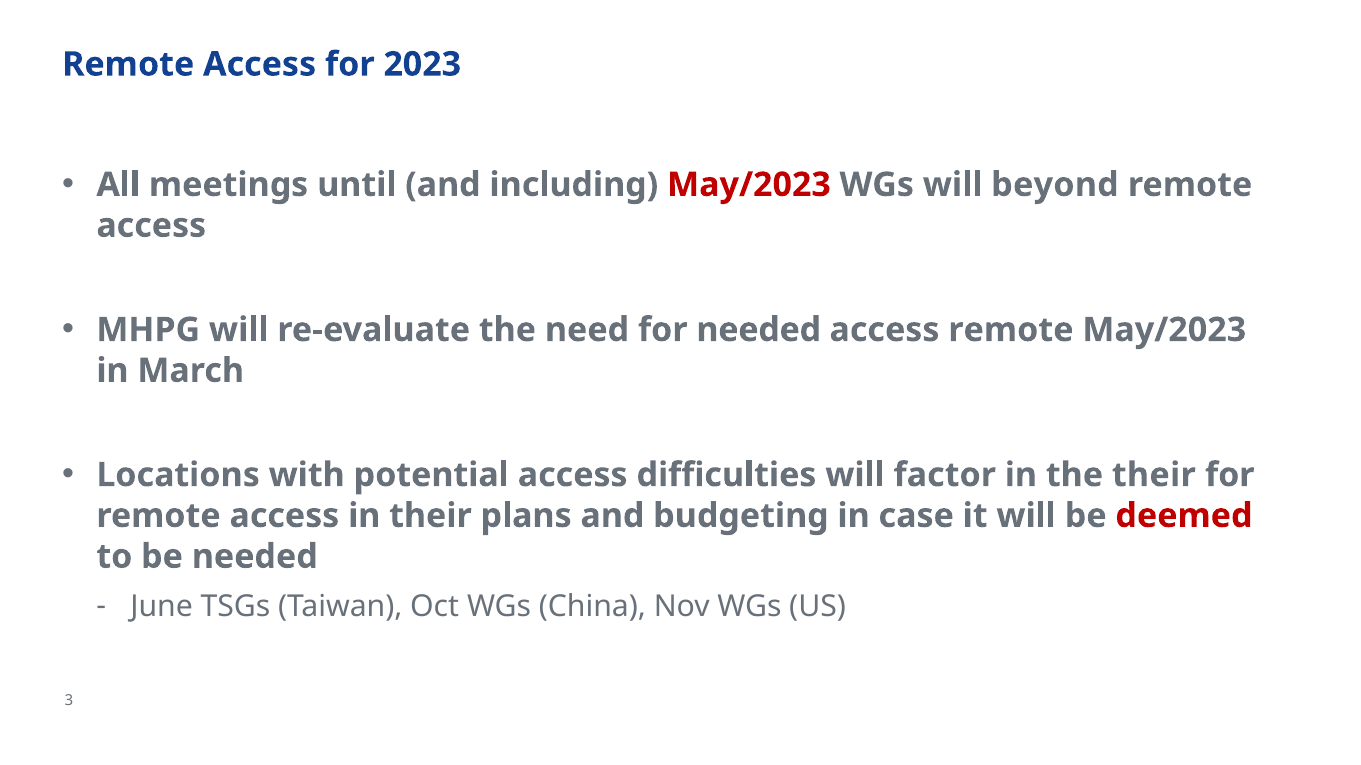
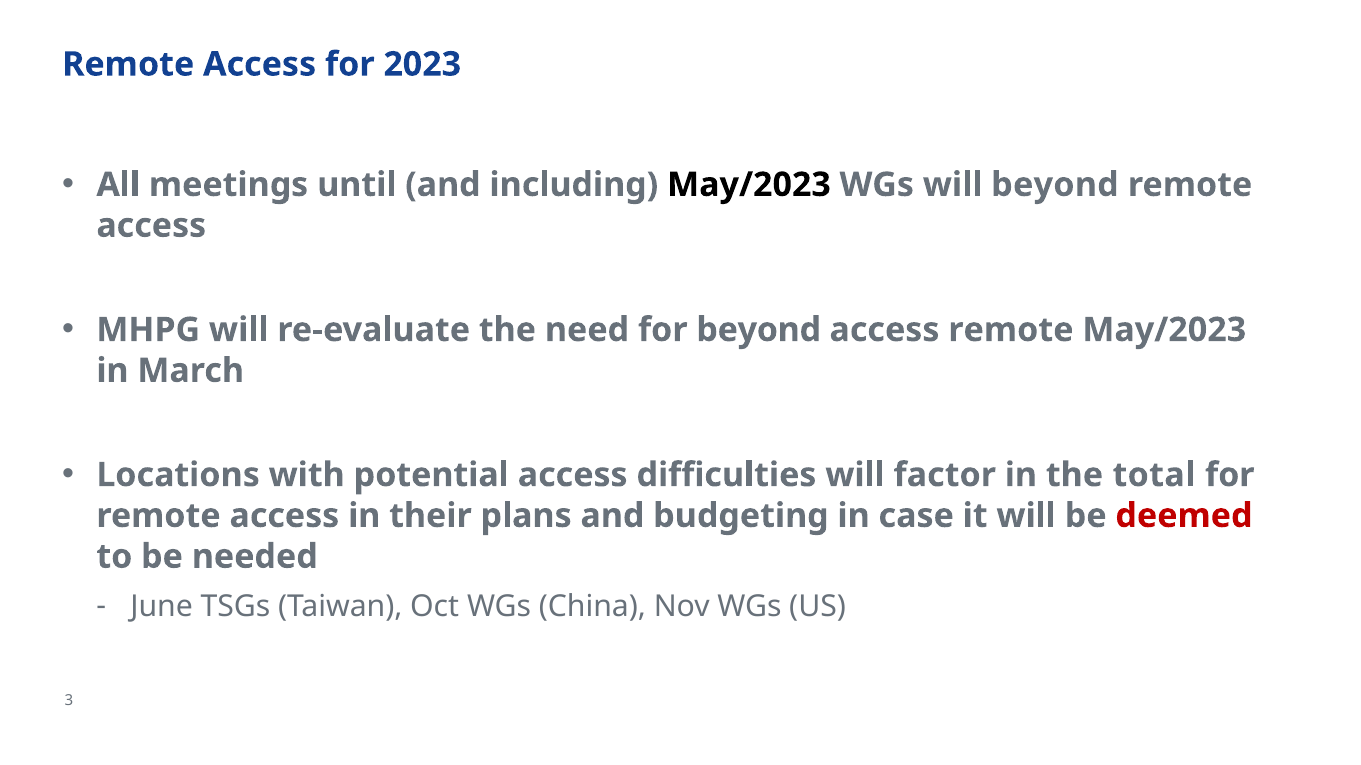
May/2023 colour: red -> black (749, 185)
for needed: needed -> beyond (759, 330)
the their: their -> total (1154, 475)
